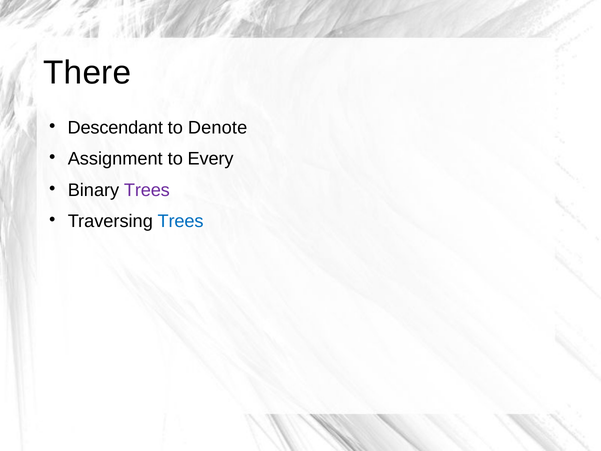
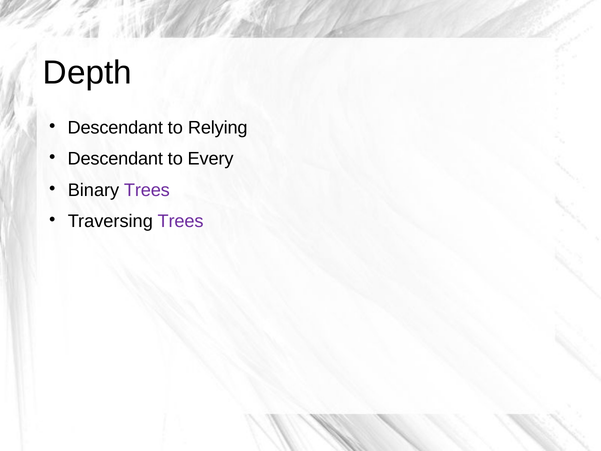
There: There -> Depth (87, 73)
Denote: Denote -> Relying (218, 128)
Assignment: Assignment -> Descendant (115, 159)
Trees colour: blue -> purple (181, 221)
